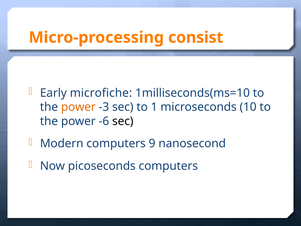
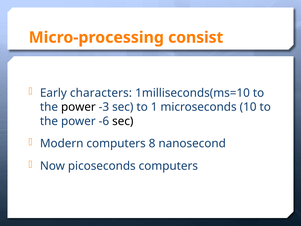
microfiche: microfiche -> characters (101, 93)
power colour: orange -> black (78, 107)
9: 9 -> 8 (152, 143)
